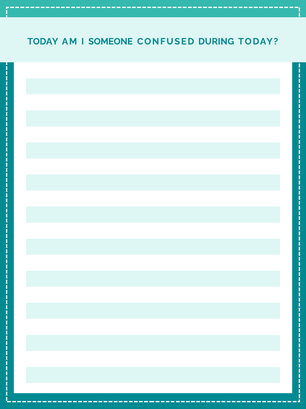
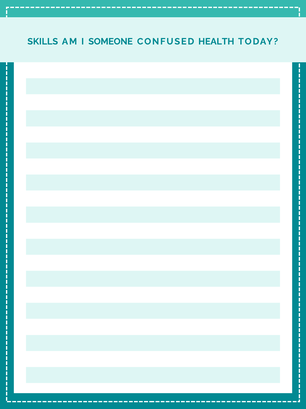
TODAY: TODAY -> SKILLS (43, 41)
DURING: DURING -> HEALTH (216, 41)
